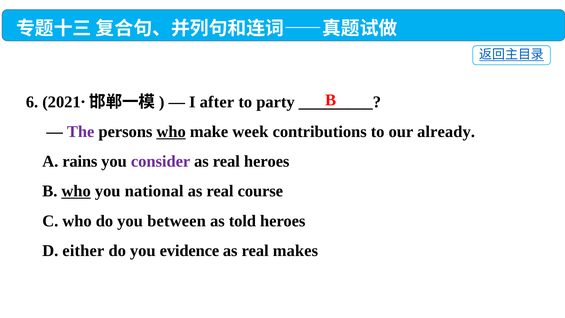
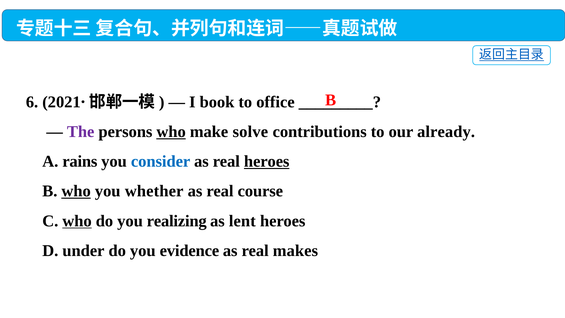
after: after -> book (217, 102)
party: party -> office (275, 102)
week: week -> solve (250, 132)
consider colour: purple -> blue (161, 161)
heroes underline: none -> present (267, 161)
national: national -> whether (154, 191)
who underline: none -> present (77, 221)
between: between -> realizing (177, 221)
told: told -> lent (242, 221)
either: either -> under (83, 250)
